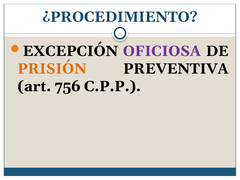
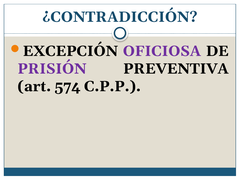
¿PROCEDIMIENTO: ¿PROCEDIMIENTO -> ¿CONTRADICCIÓN (120, 17)
PRISIÓN colour: orange -> purple (52, 69)
756: 756 -> 574 (68, 86)
